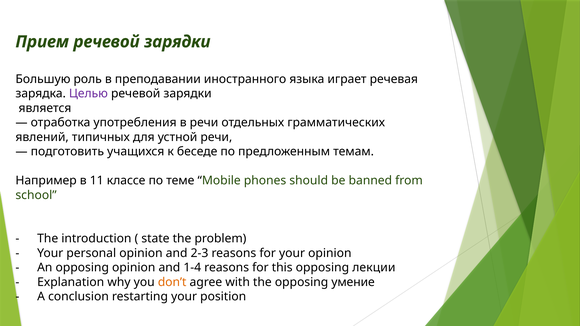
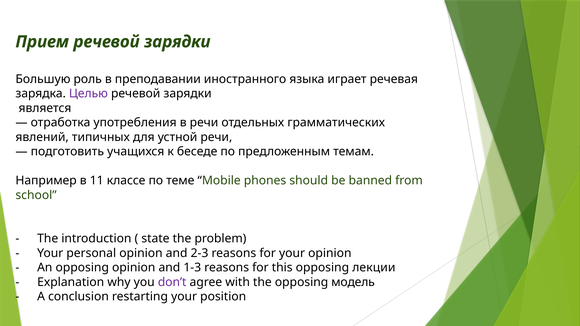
1-4: 1-4 -> 1-3 (192, 268)
don’t colour: orange -> purple (172, 282)
умение: умение -> модель (353, 282)
